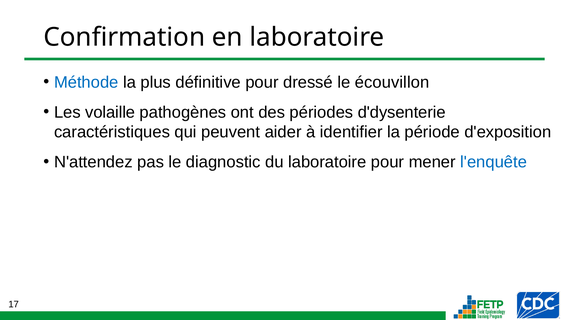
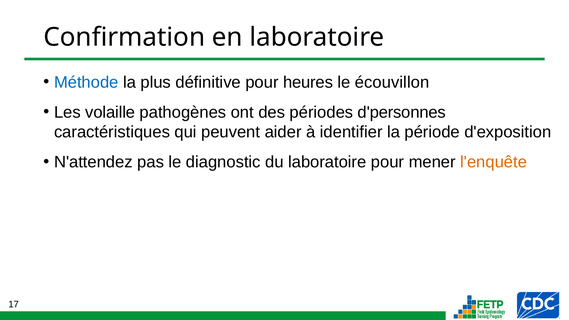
dressé: dressé -> heures (308, 82)
d'dysenterie: d'dysenterie -> d'personnes (402, 112)
l'enquête colour: blue -> orange (494, 162)
